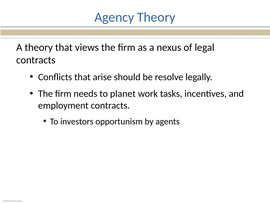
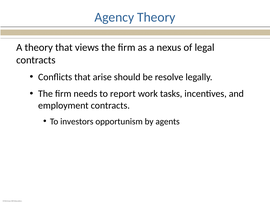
planet: planet -> report (123, 94)
